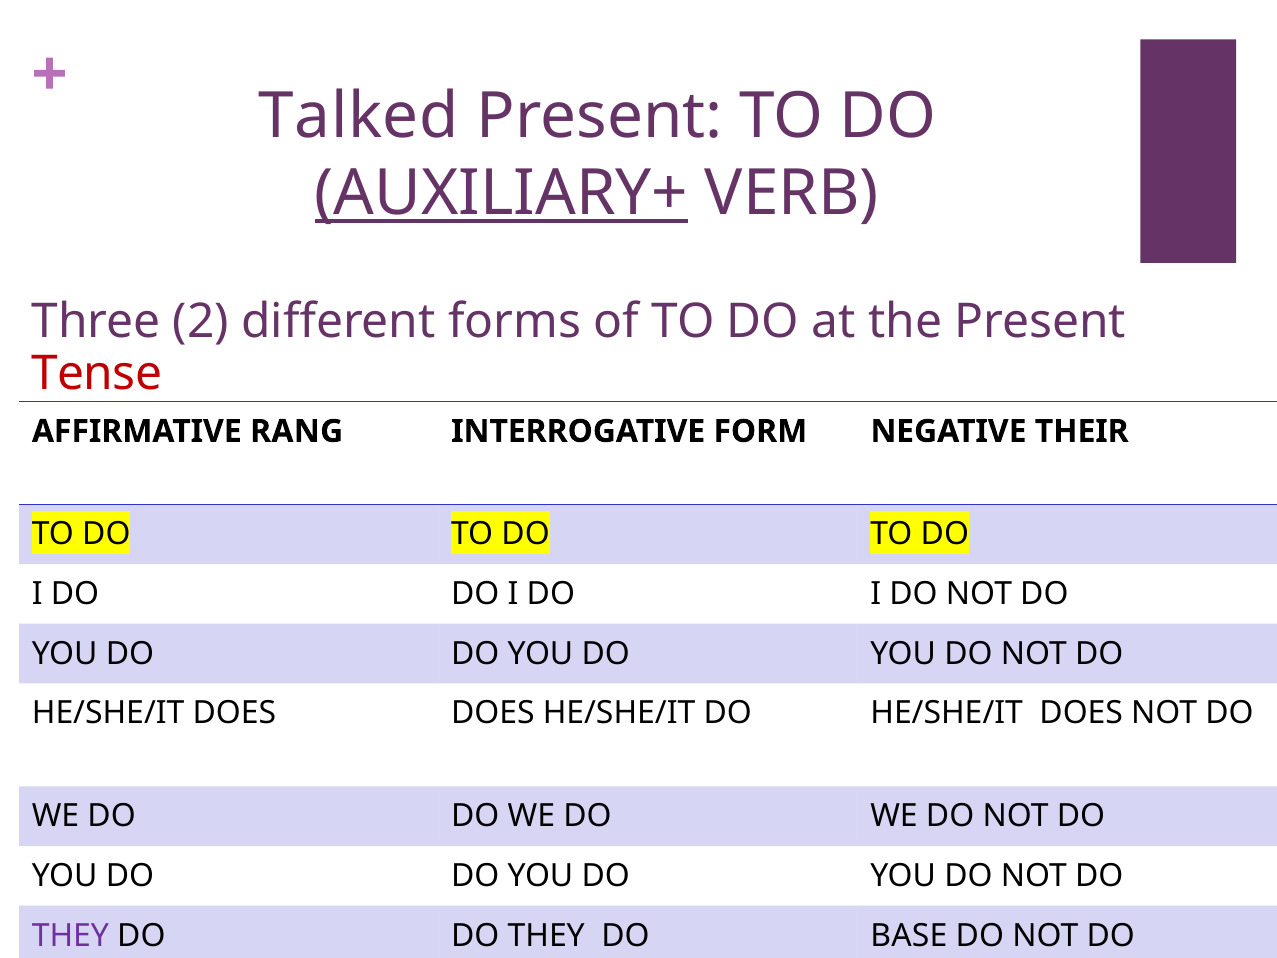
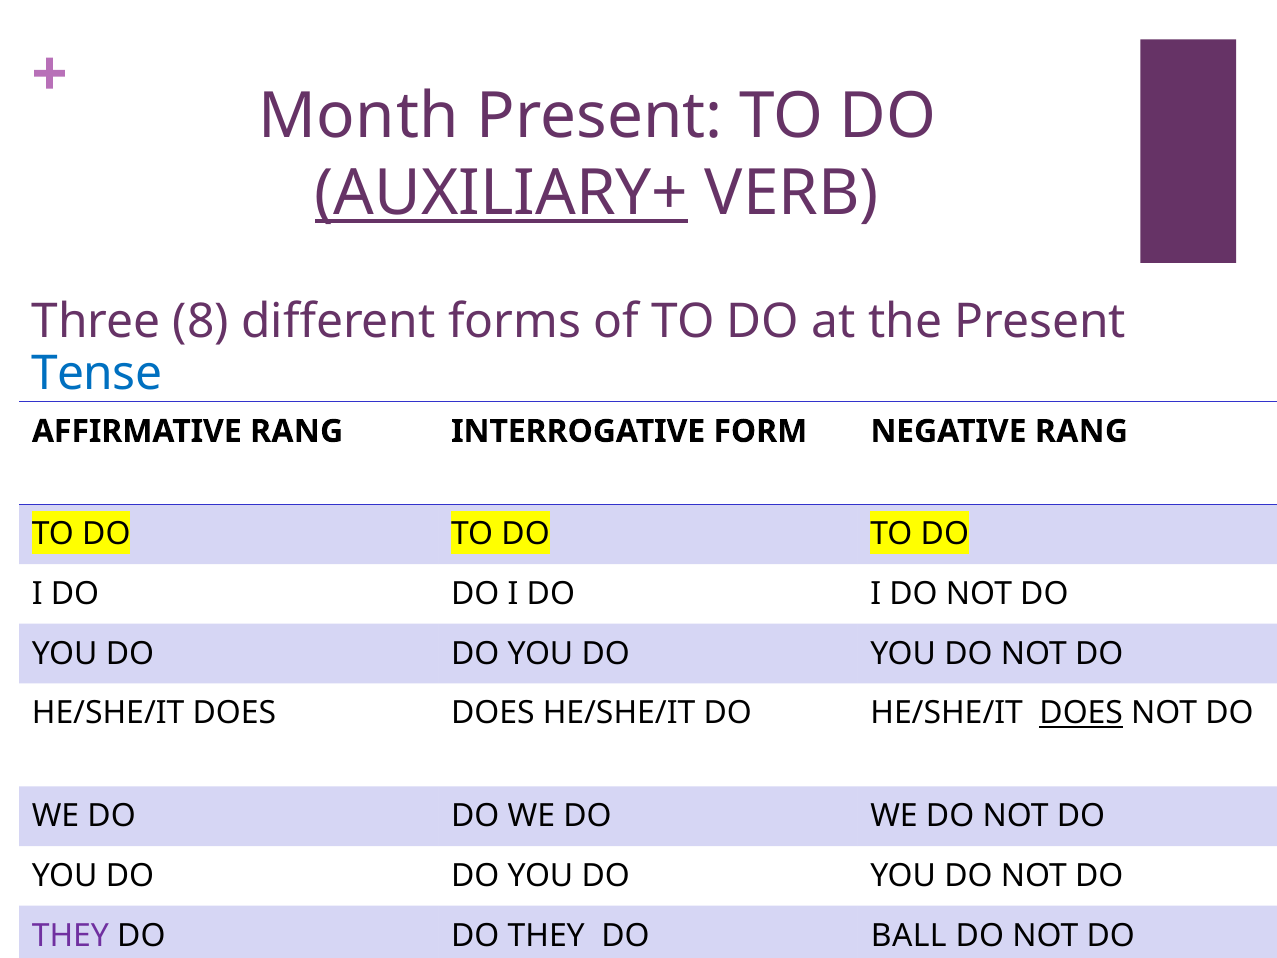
Talked: Talked -> Month (359, 117)
2: 2 -> 8 (201, 322)
Tense colour: red -> blue (97, 374)
NEGATIVE THEIR: THEIR -> RANG (1082, 431)
DOES underline: none -> present (1081, 713)
BASE: BASE -> BALL (909, 935)
